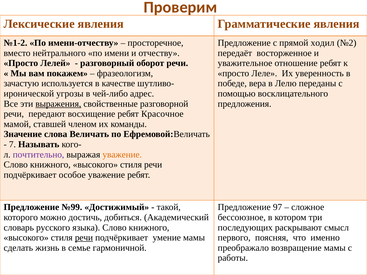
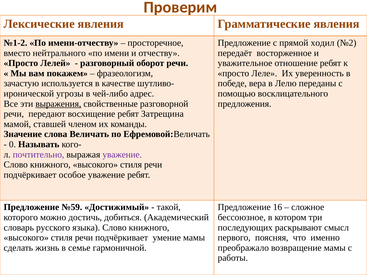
Красочное: Красочное -> Затрещина (162, 114)
7: 7 -> 0 (12, 144)
уважение colour: orange -> purple (122, 155)
№99: №99 -> №59 (72, 207)
97: 97 -> 16 (278, 207)
речи underline: present -> none (84, 238)
